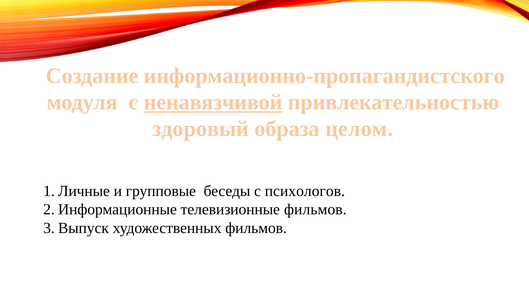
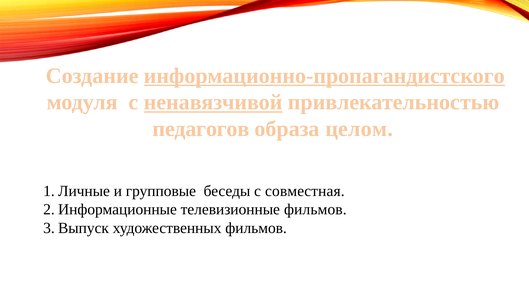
информационно-пропагандистского underline: none -> present (324, 76)
здоровый: здоровый -> педагогов (201, 129)
психологов: психологов -> совместная (305, 191)
